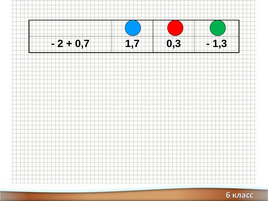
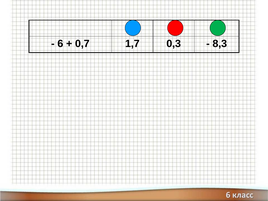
2: 2 -> 6 (60, 44)
1,3: 1,3 -> 8,3 (220, 44)
